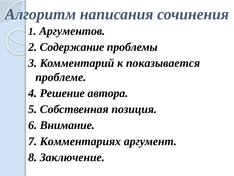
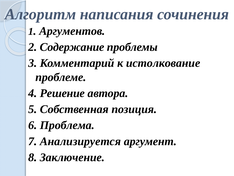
показывается: показывается -> истолкование (163, 63)
Внимание: Внимание -> Проблема (67, 125)
Комментариях: Комментариях -> Анализируется (80, 141)
